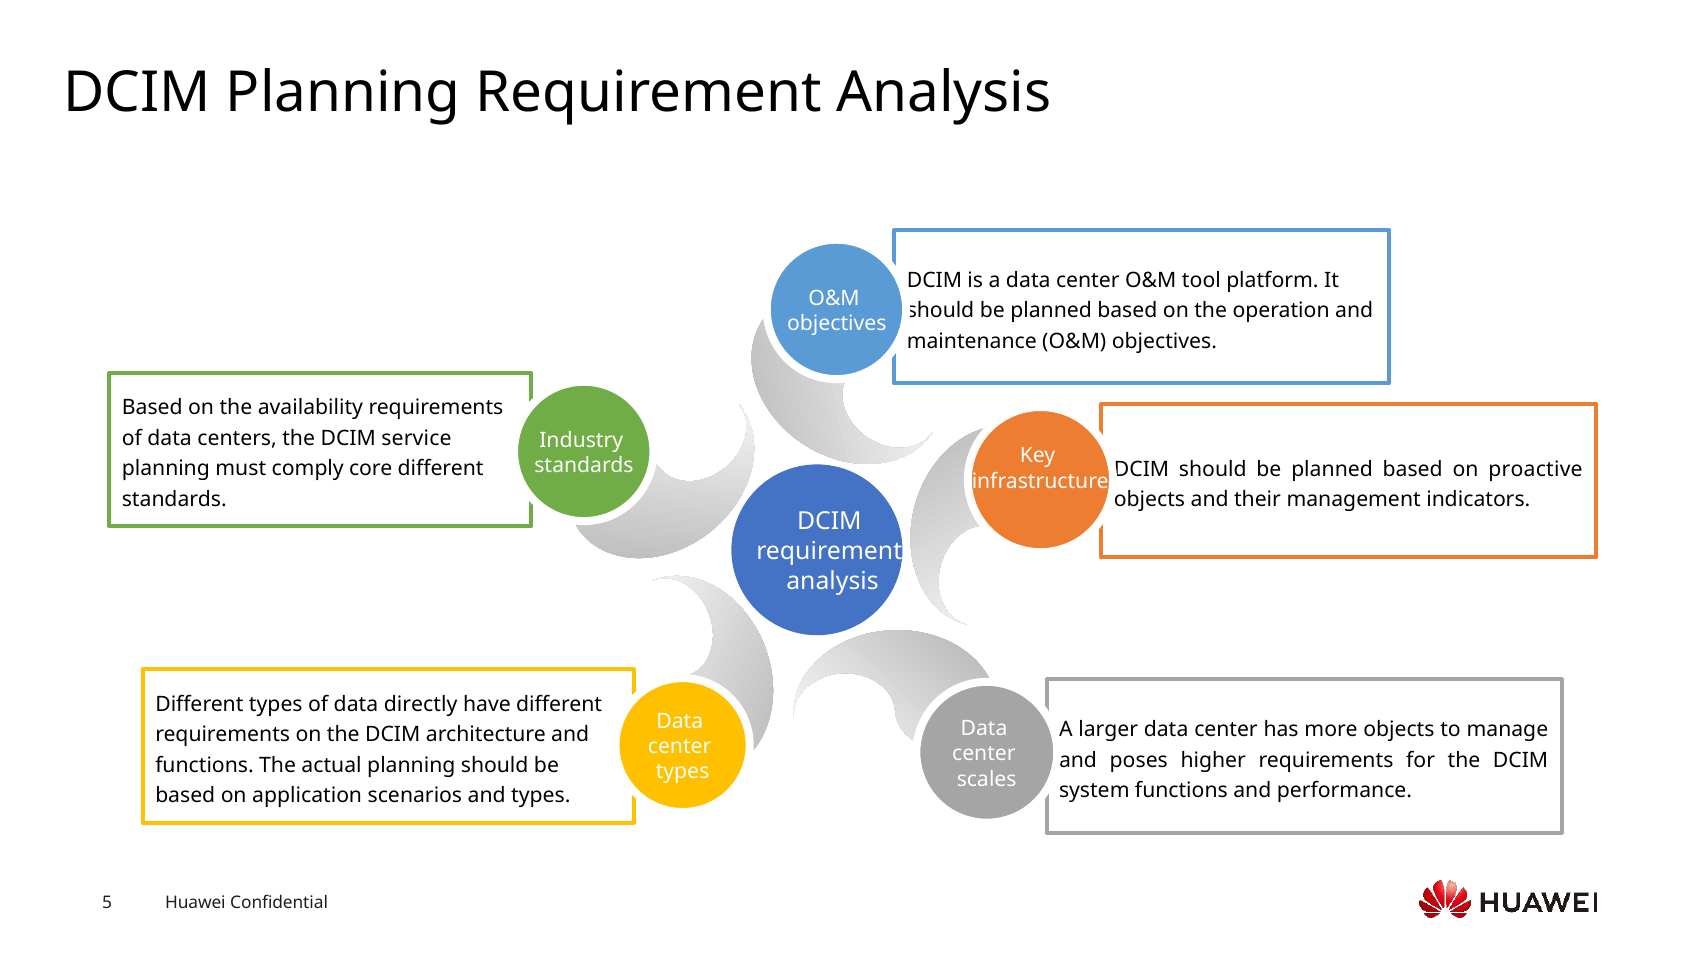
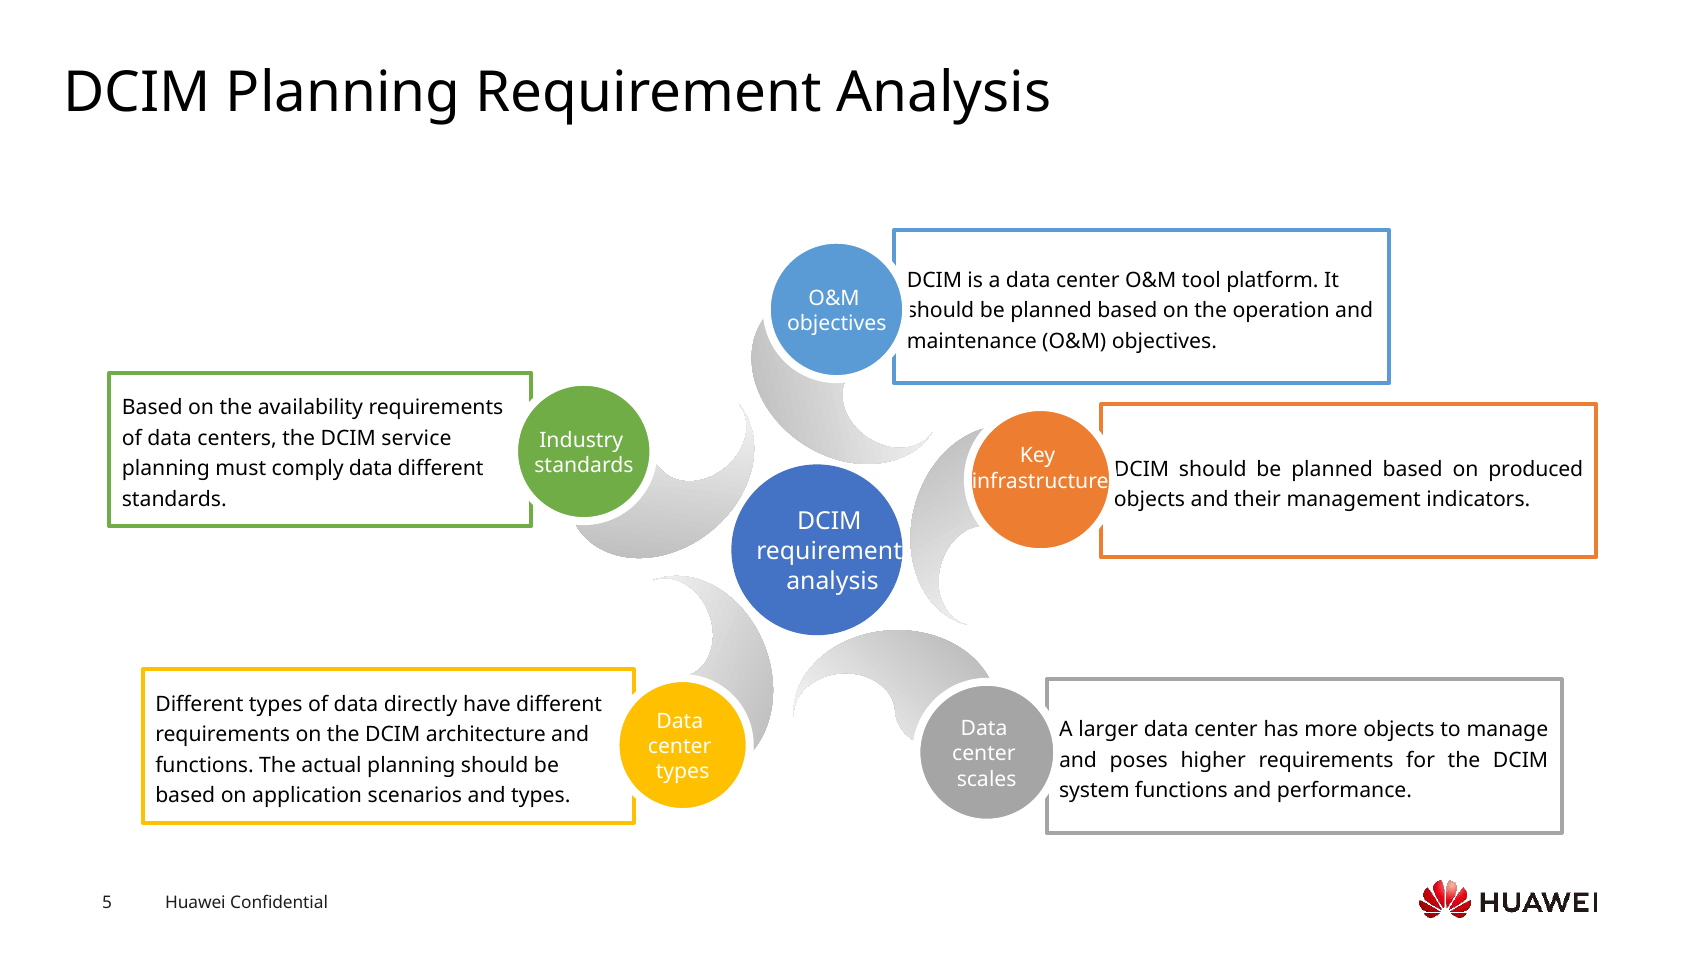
comply core: core -> data (371, 469)
proactive: proactive -> produced (1536, 470)
